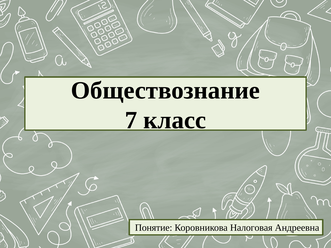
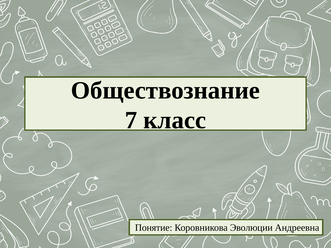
Налоговая: Налоговая -> Эволюции (251, 228)
